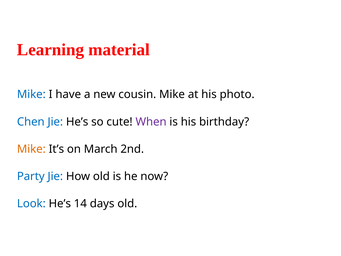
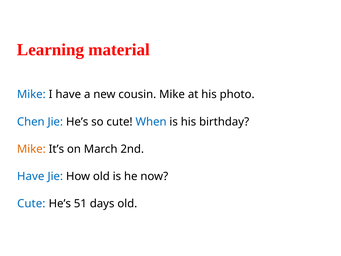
When colour: purple -> blue (151, 122)
Party: Party -> Have (31, 176)
Look: Look -> Cute (31, 204)
14: 14 -> 51 (80, 204)
